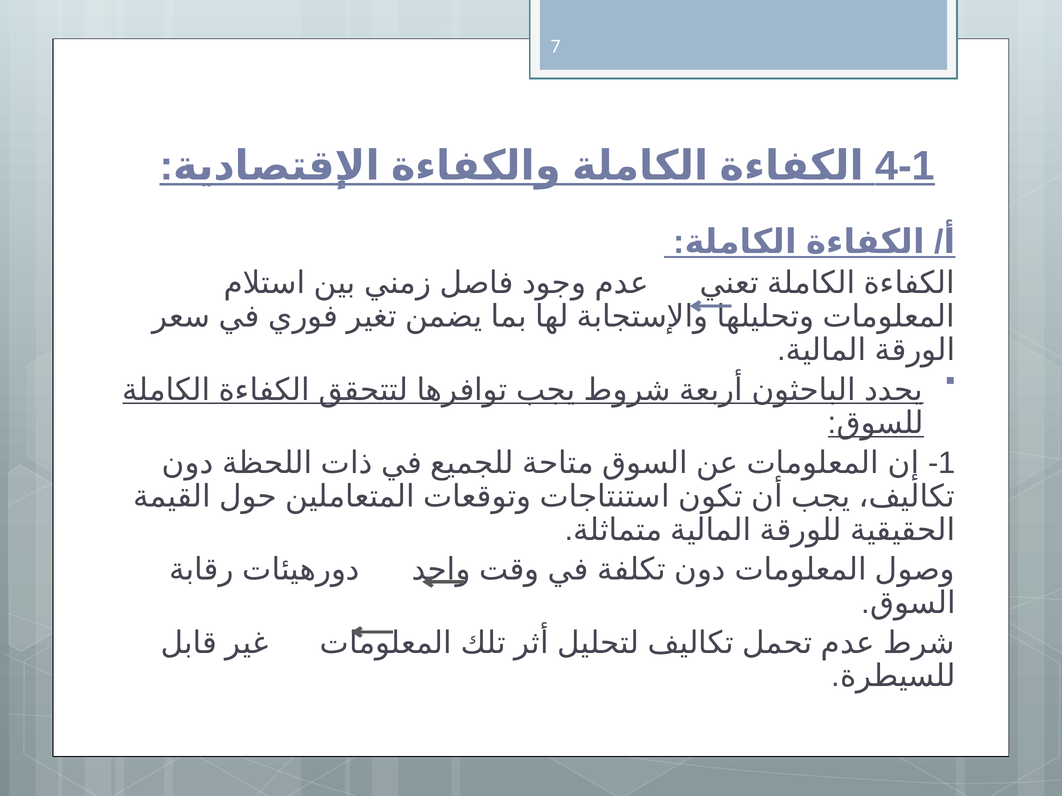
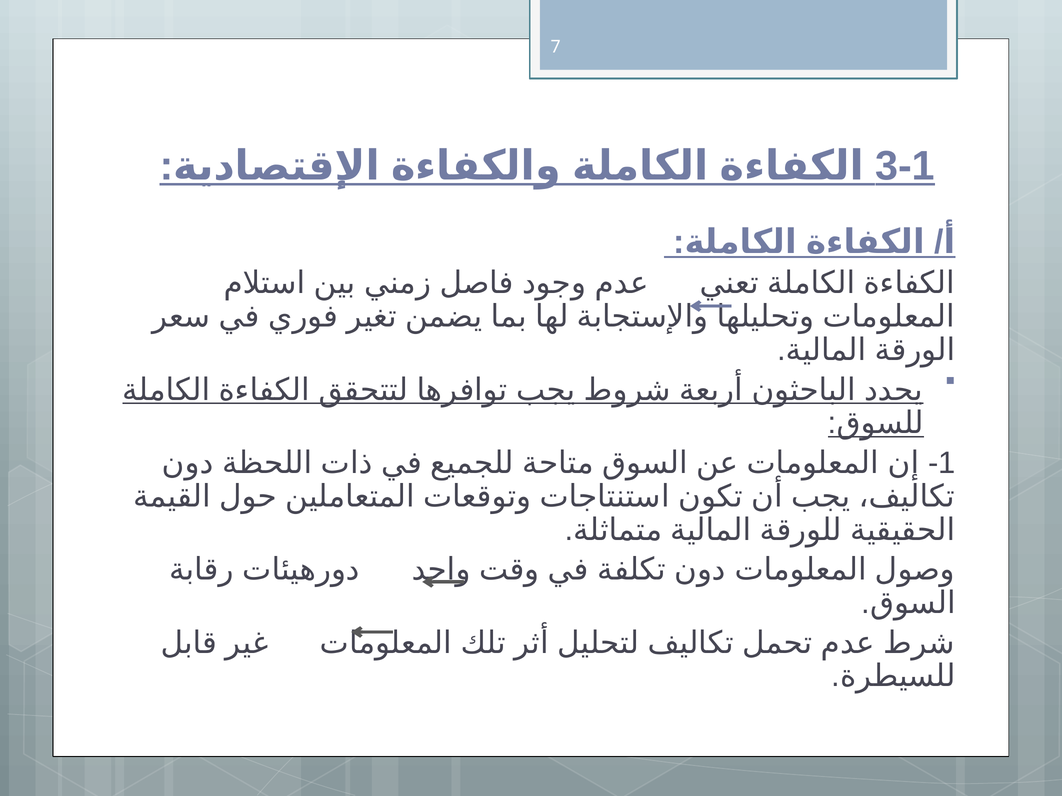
4-1: 4-1 -> 3-1 (905, 166)
